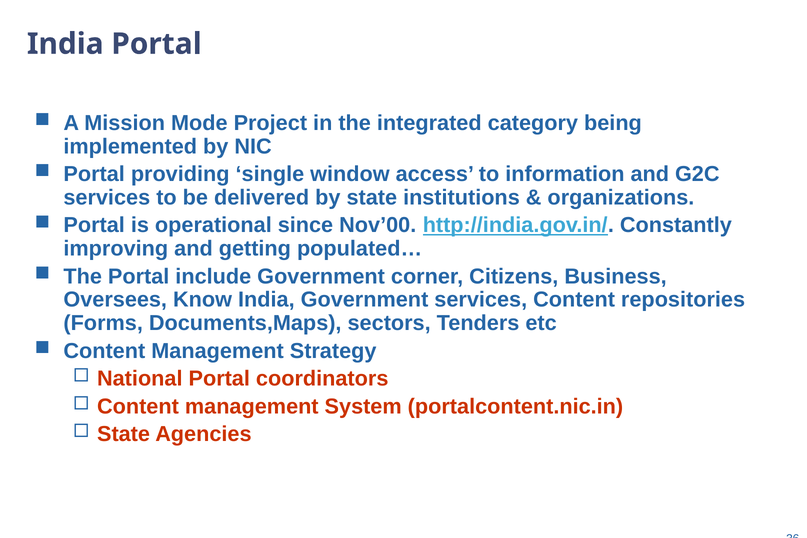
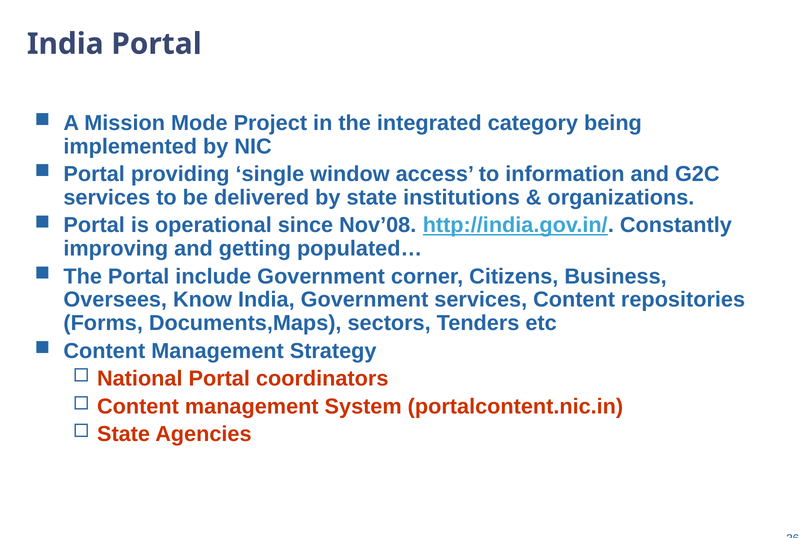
Nov’00: Nov’00 -> Nov’08 (378, 225)
